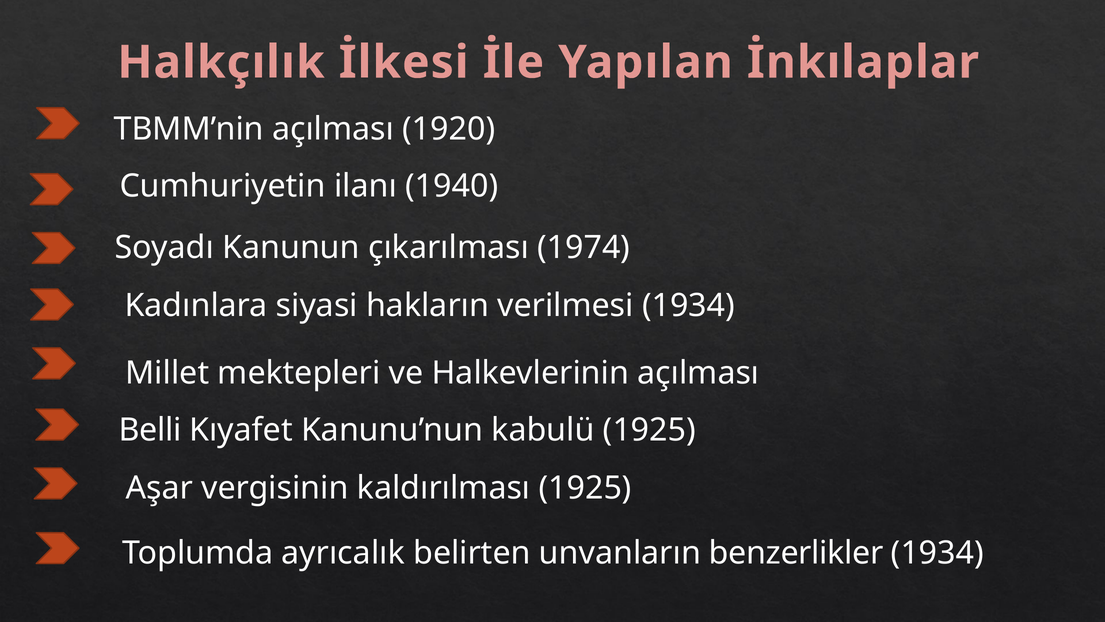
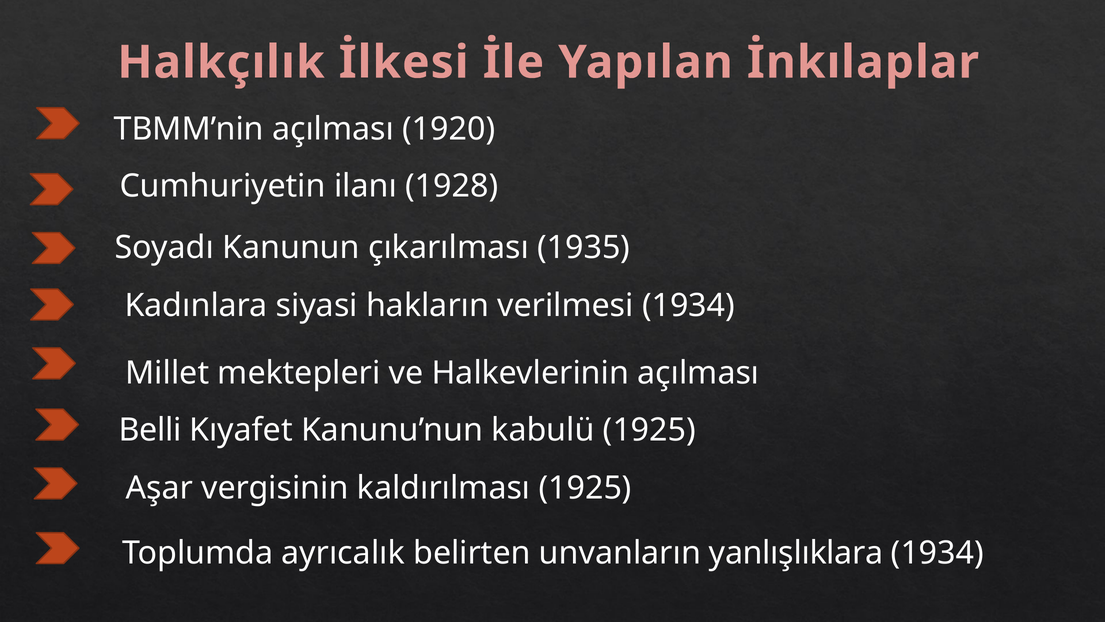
1940: 1940 -> 1928 (452, 186)
1974: 1974 -> 1935 (584, 247)
benzerlikler: benzerlikler -> yanlışlıklara (796, 553)
